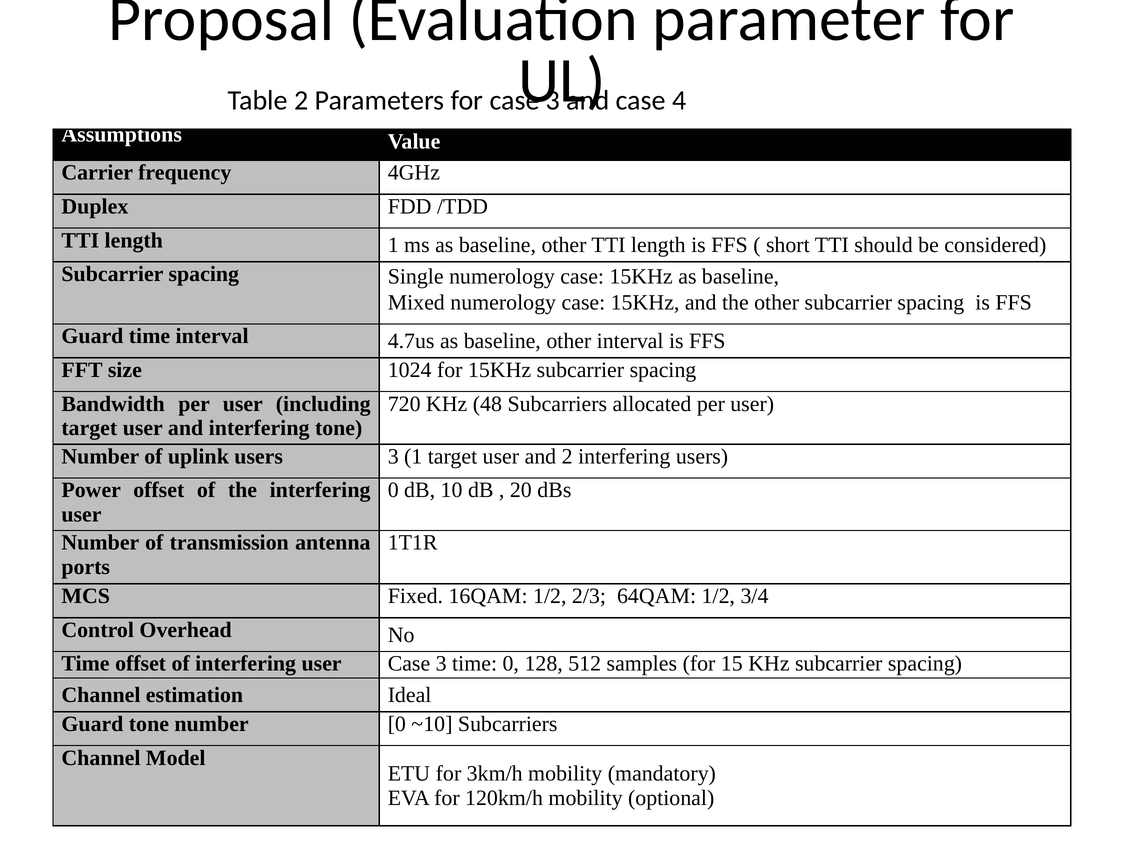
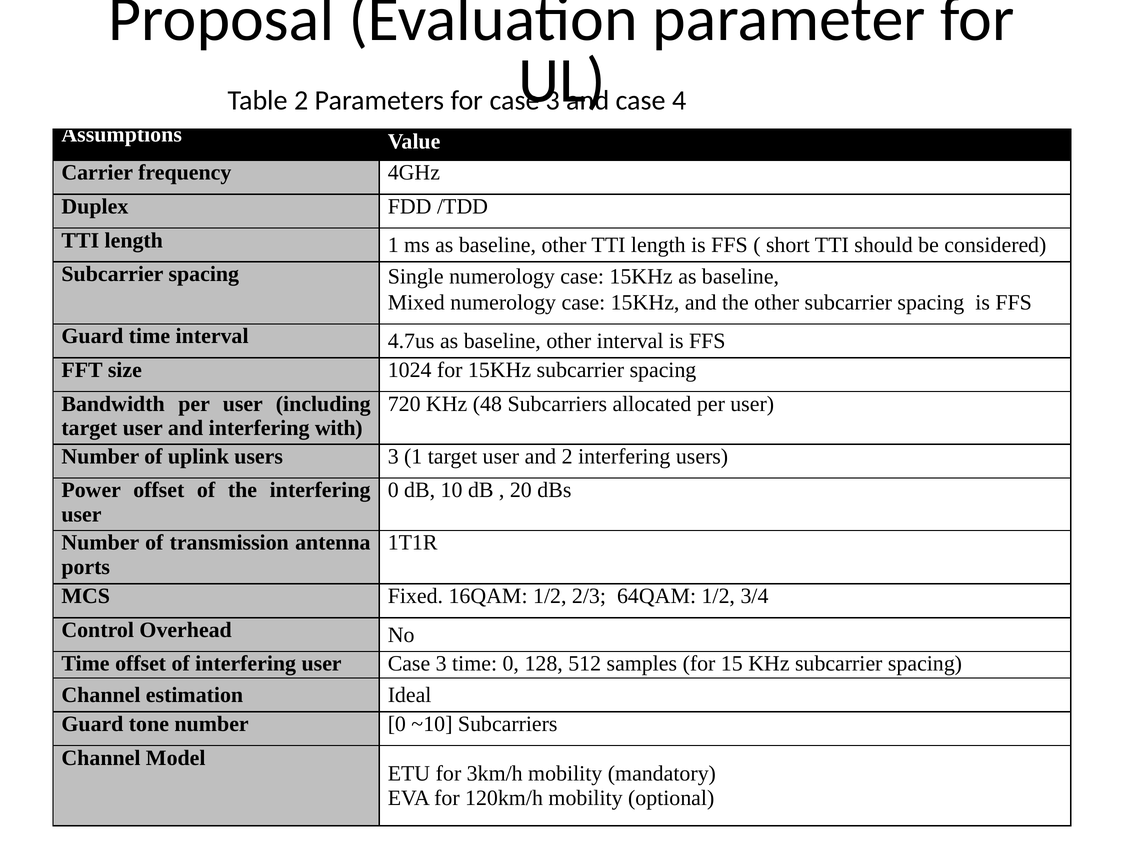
interfering tone: tone -> with (339, 428)
